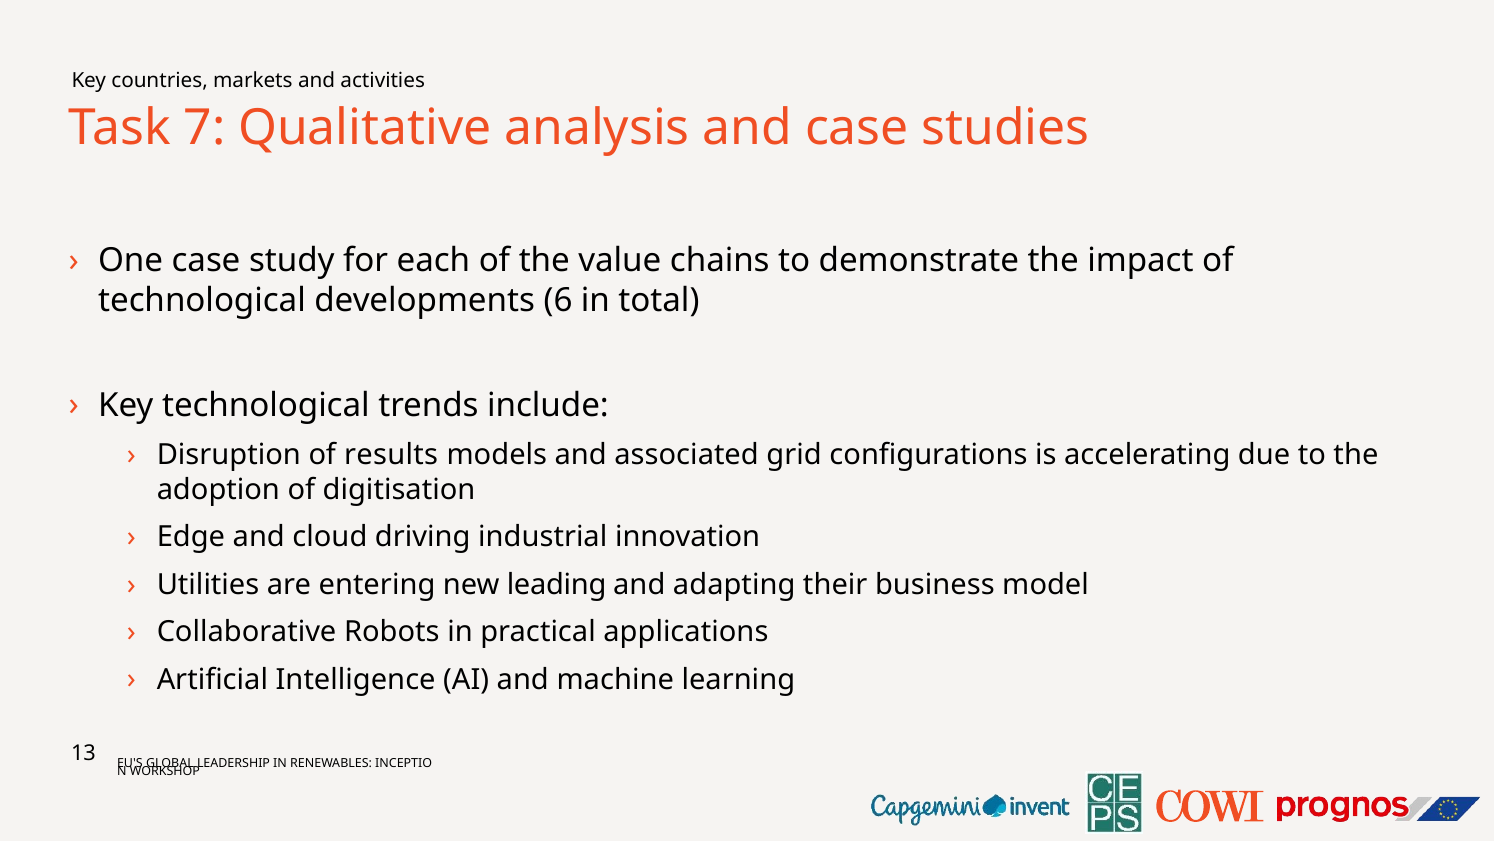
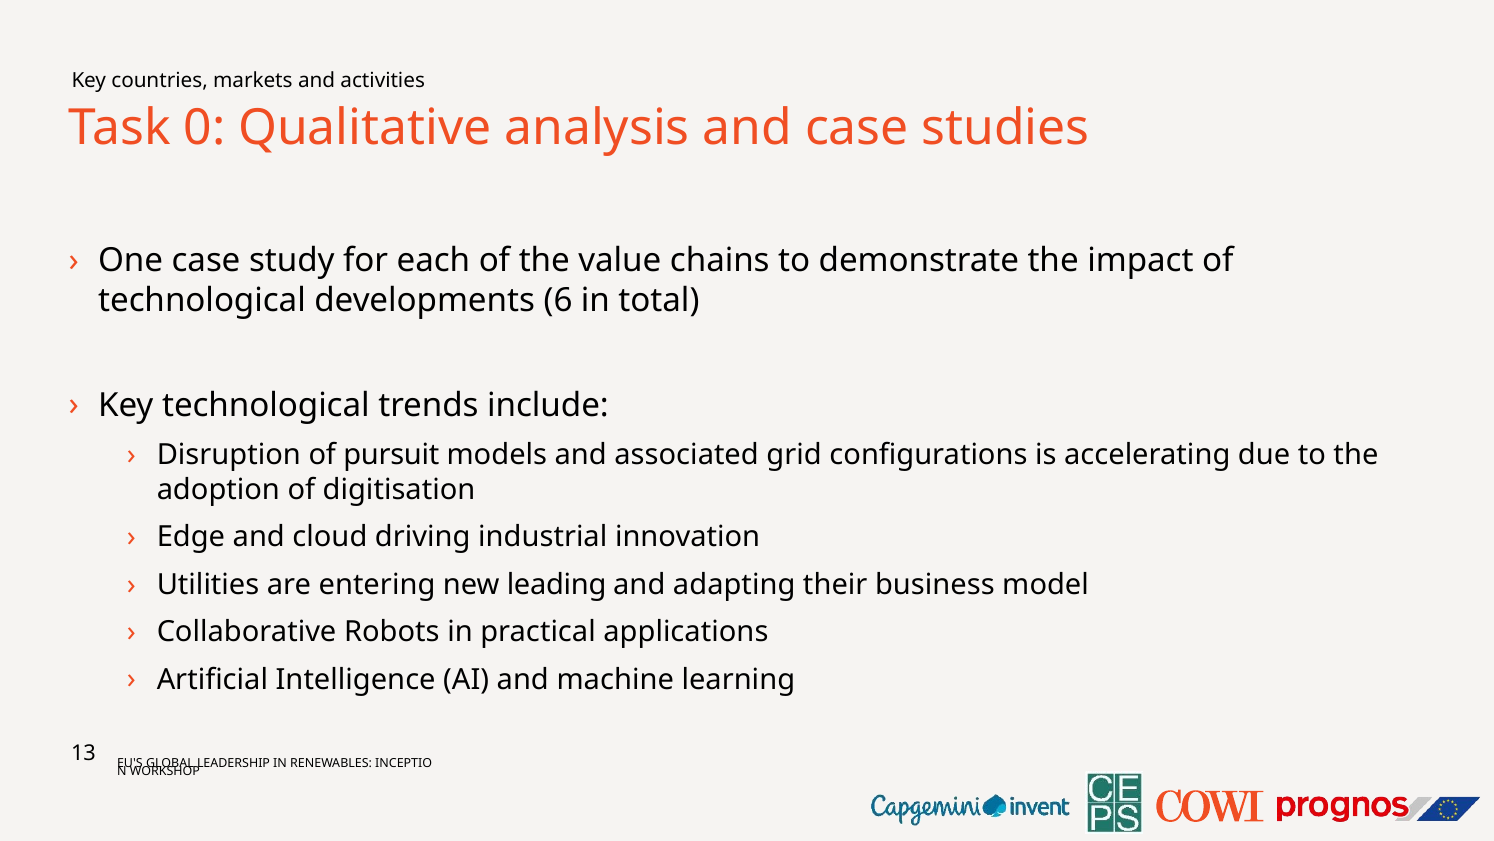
7: 7 -> 0 (205, 128)
results: results -> pursuit (391, 455)
